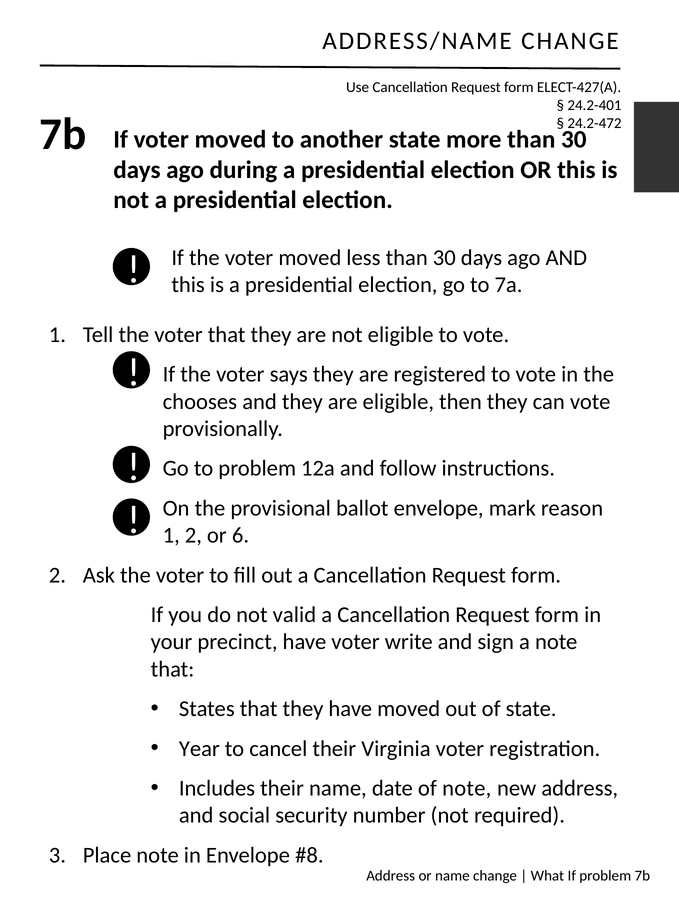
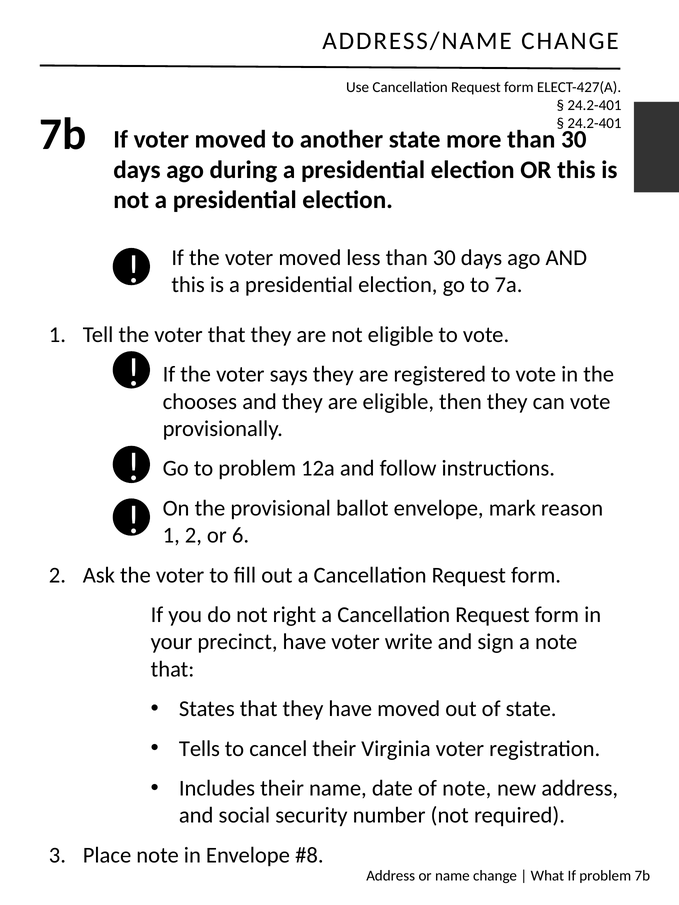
24.2-472: 24.2-472 -> 24.2-401 (594, 123)
valid: valid -> right (294, 615)
Year: Year -> Tells (199, 749)
